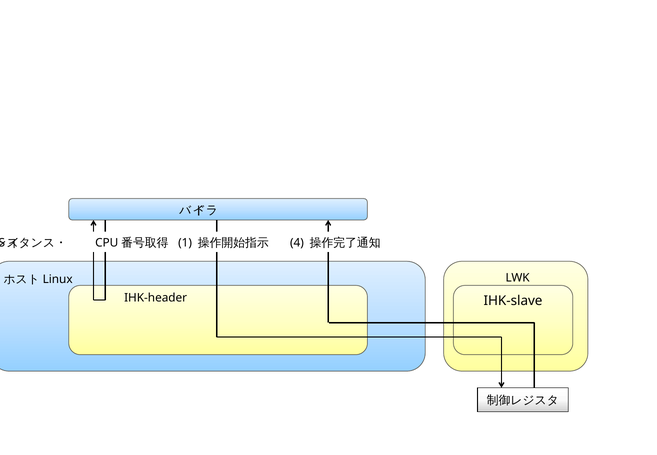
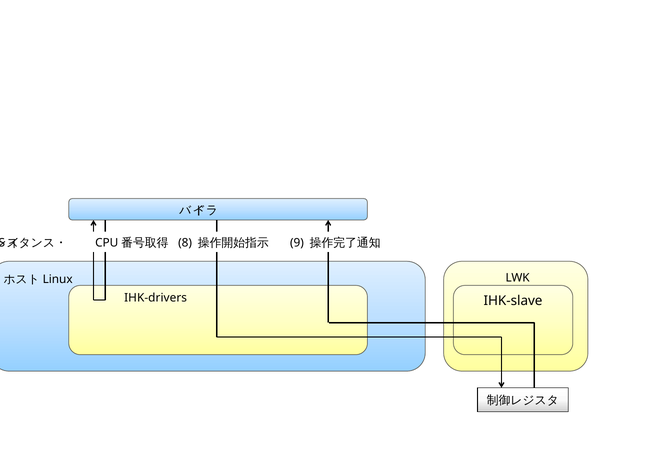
1: 1 -> 8 (185, 243)
4: 4 -> 9 (297, 243)
IHK-header: IHK-header -> IHK-drivers (156, 298)
